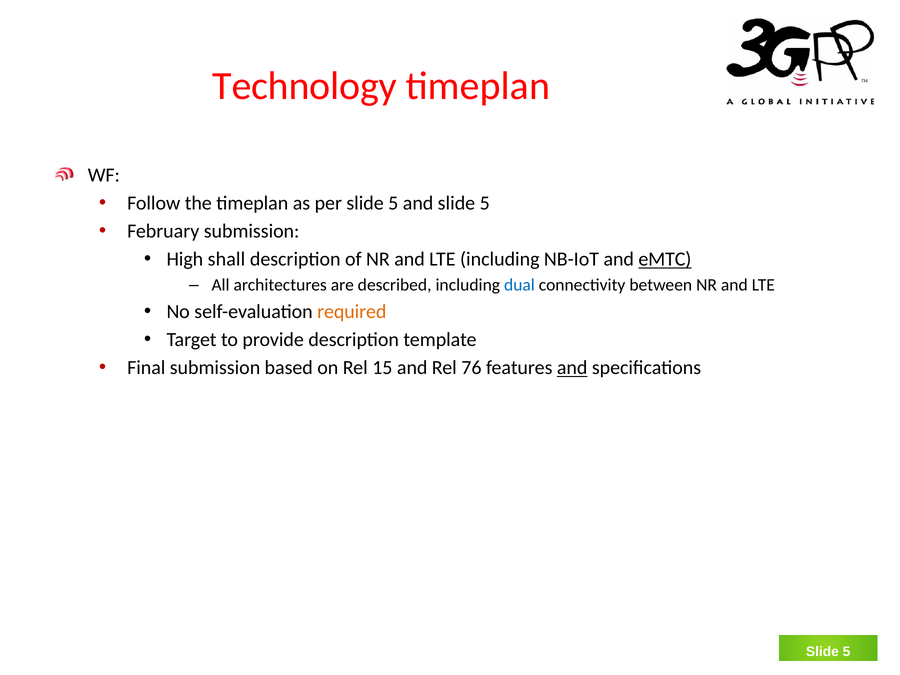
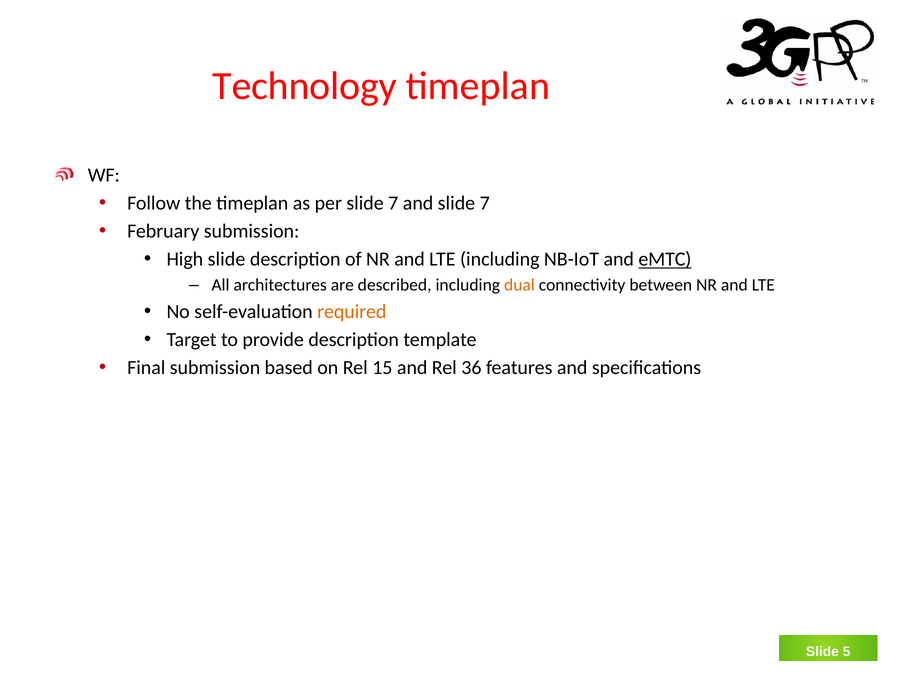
per slide 5: 5 -> 7 (393, 203)
and slide 5: 5 -> 7 (485, 203)
High shall: shall -> slide (227, 259)
dual colour: blue -> orange (519, 285)
76: 76 -> 36 (471, 368)
and underline: present -> none (572, 368)
